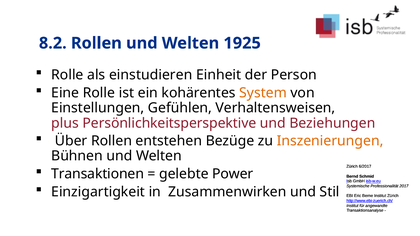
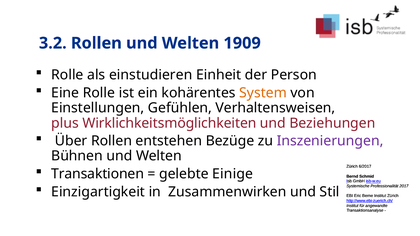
8.2: 8.2 -> 3.2 (53, 43)
1925: 1925 -> 1909 (242, 43)
Persönlichkeitsperspektive: Persönlichkeitsperspektive -> Wirklichkeitsmöglichkeiten (169, 123)
Inszenierungen colour: orange -> purple (330, 141)
Power: Power -> Einige (233, 174)
